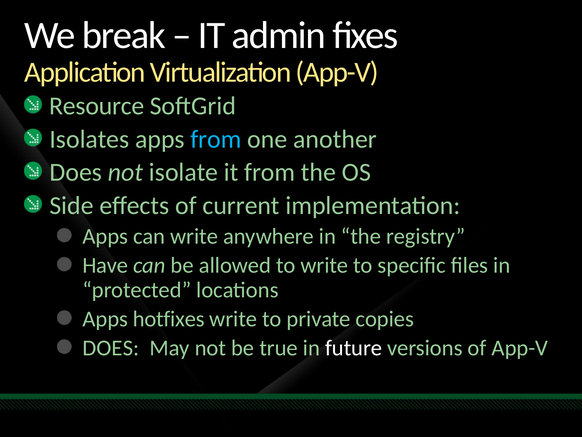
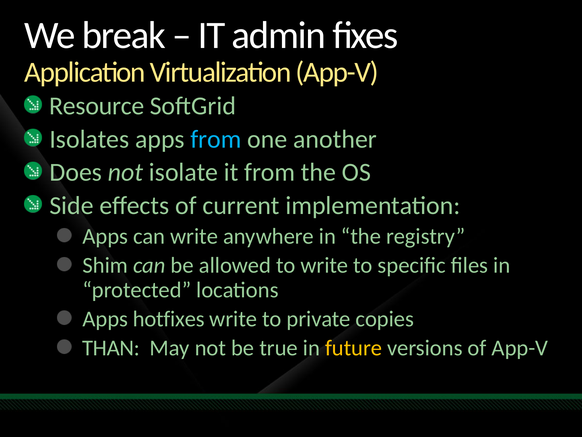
Have: Have -> Shim (105, 265)
DOES: DOES -> THAN (111, 348)
future colour: white -> yellow (354, 348)
